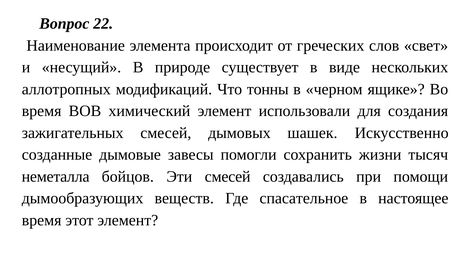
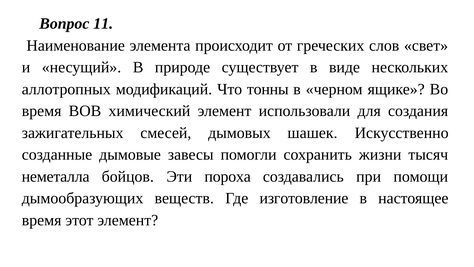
22: 22 -> 11 (103, 24)
Эти смесей: смесей -> пороха (228, 176)
спасательное: спасательное -> изготовление (304, 198)
